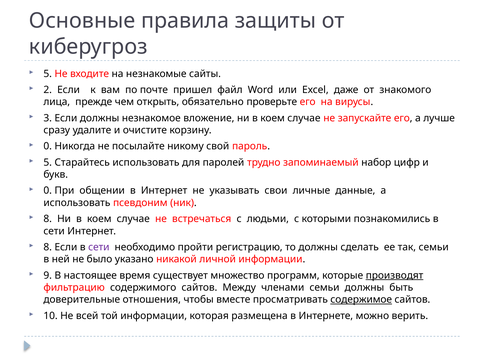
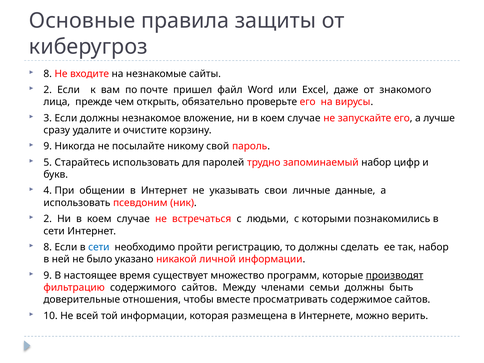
5: 5 -> 8 (48, 74)
0: 0 -> 9 (48, 146)
0: 0 -> 4 (48, 191)
8: 8 -> 2 (48, 219)
сети colour: purple -> blue (99, 247)
так семьи: семьи -> набор (434, 247)
содержимое underline: present -> none (361, 300)
